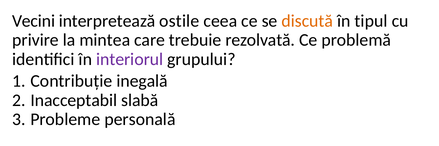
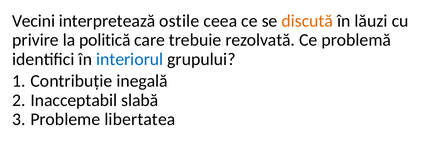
tipul: tipul -> lăuzi (371, 21)
mintea: mintea -> politică (105, 40)
interiorul colour: purple -> blue (130, 59)
personală: personală -> libertatea (140, 120)
